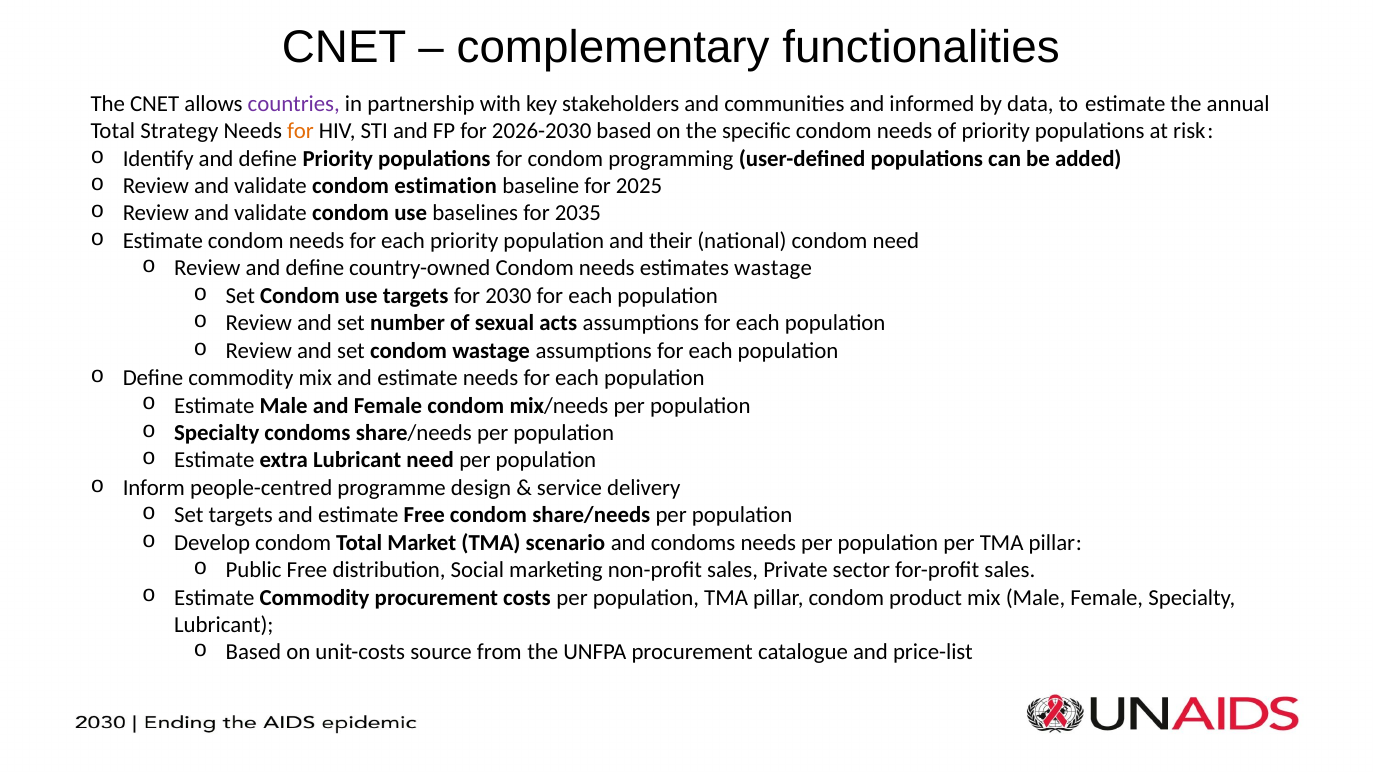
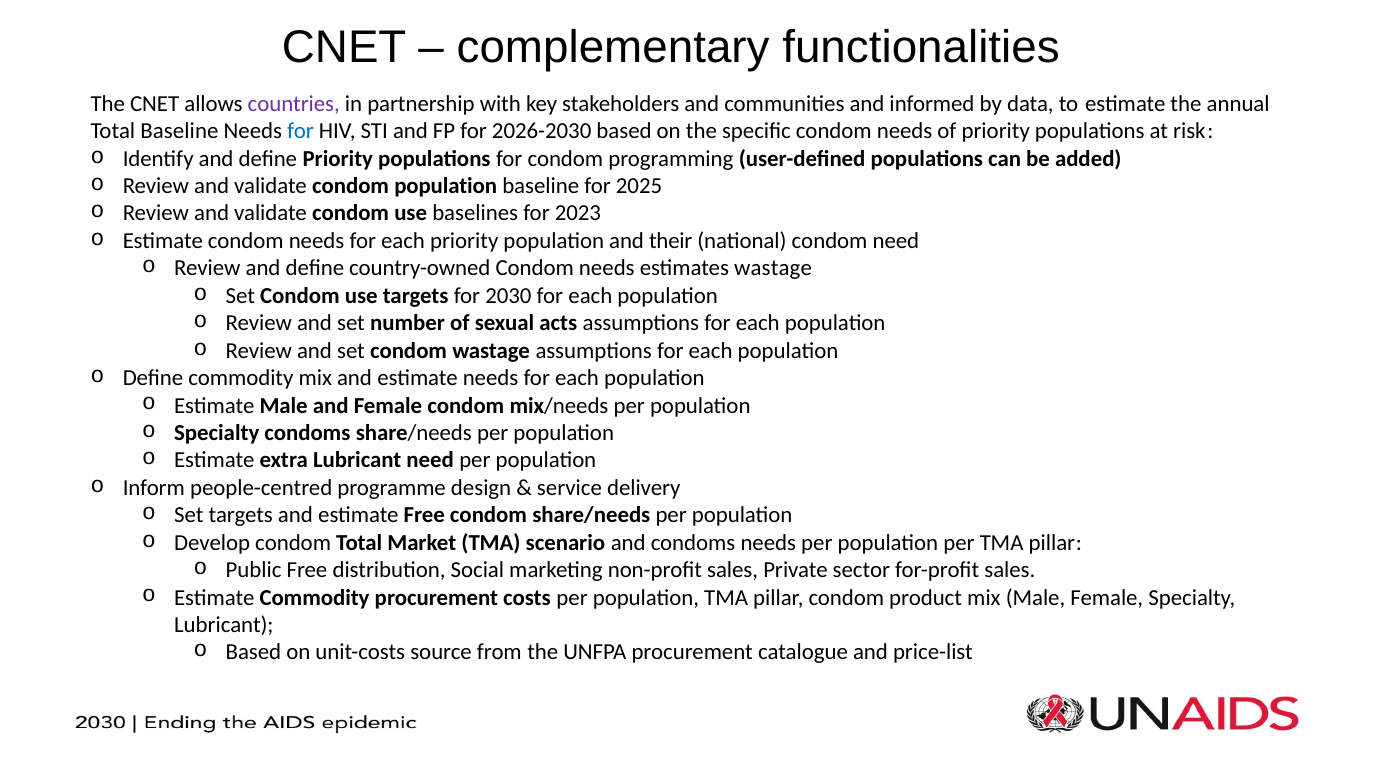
Total Strategy: Strategy -> Baseline (179, 131)
for colour: orange -> blue (300, 131)
condom estimation: estimation -> population (446, 186)
2035: 2035 -> 2023 (578, 214)
